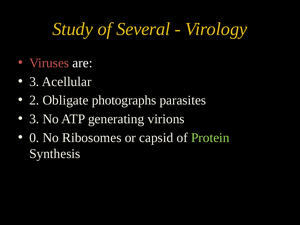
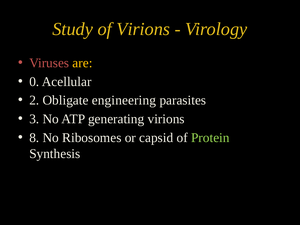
of Several: Several -> Virions (143, 29)
are colour: white -> yellow (82, 63)
3: 3 -> 0 (34, 82)
photographs: photographs -> engineering (124, 100)
0: 0 -> 8 (34, 138)
